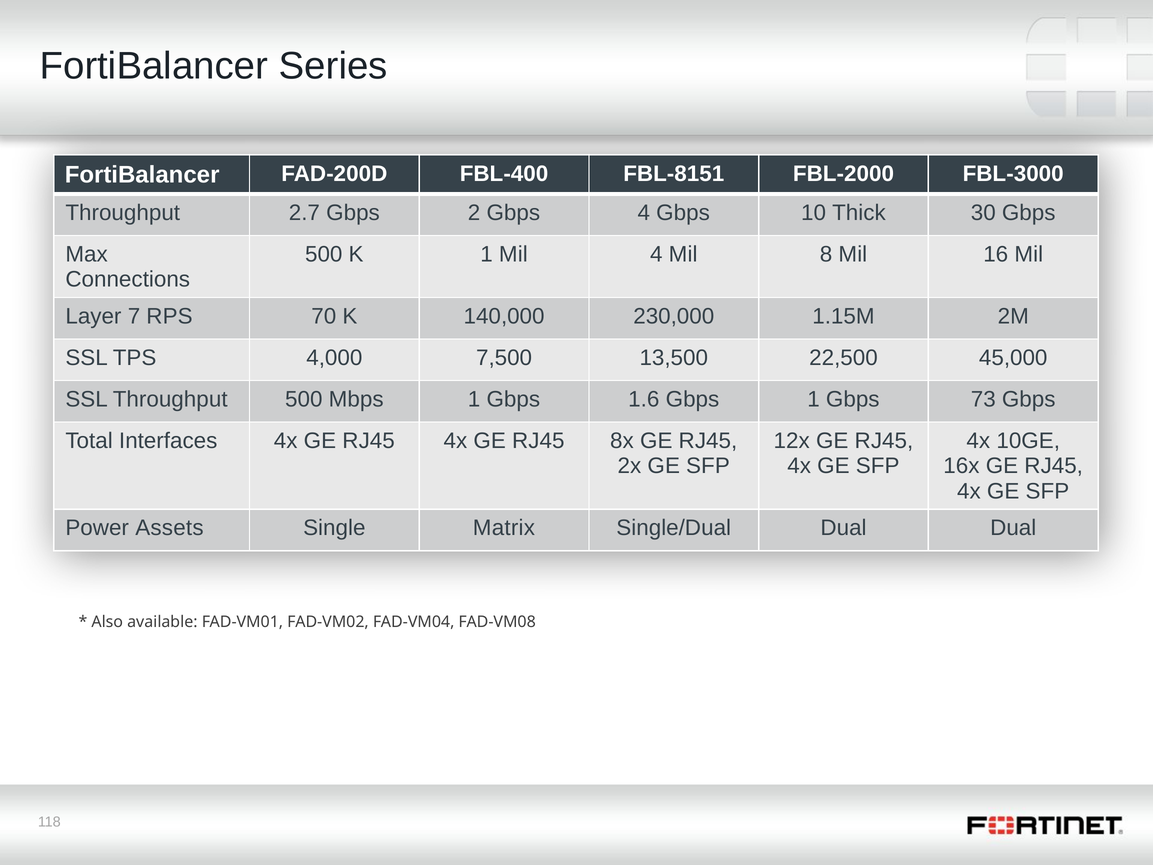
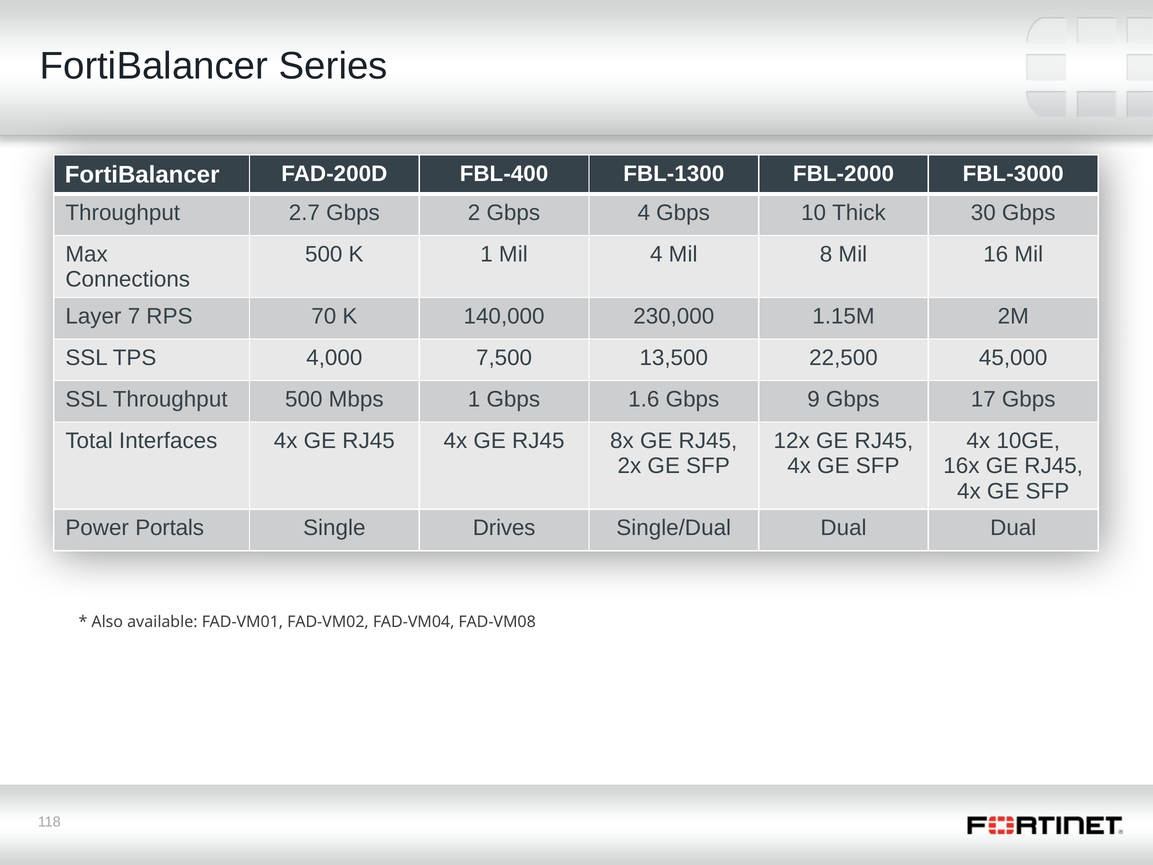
FBL-8151: FBL-8151 -> FBL-1300 (674, 174)
Gbps 1: 1 -> 9 (814, 399)
73: 73 -> 17 (983, 399)
Assets: Assets -> Portals (170, 528)
Matrix: Matrix -> Drives (504, 528)
